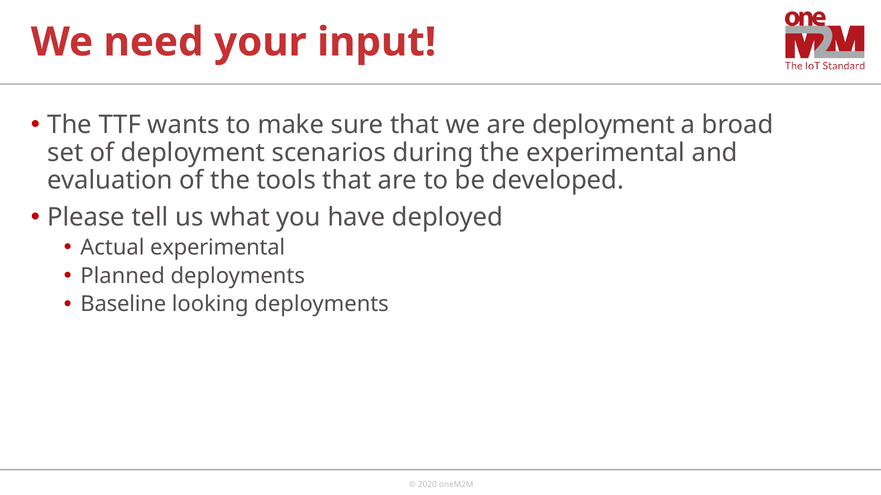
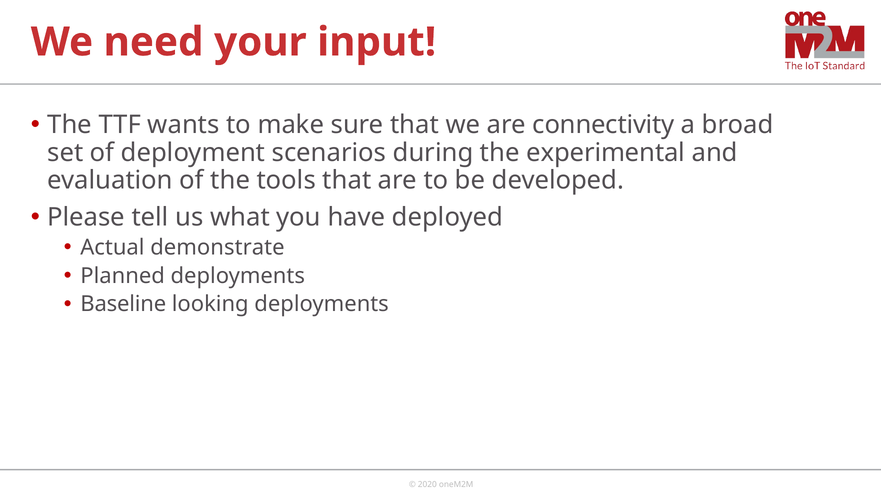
are deployment: deployment -> connectivity (603, 125)
Actual experimental: experimental -> demonstrate (217, 248)
